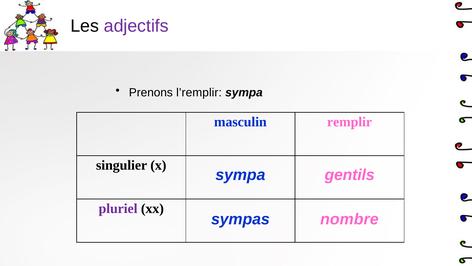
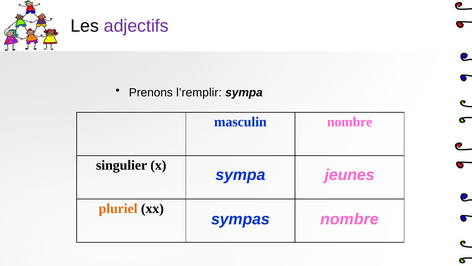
masculin remplir: remplir -> nombre (350, 122)
gentils: gentils -> jeunes (350, 175)
pluriel colour: purple -> orange (118, 208)
